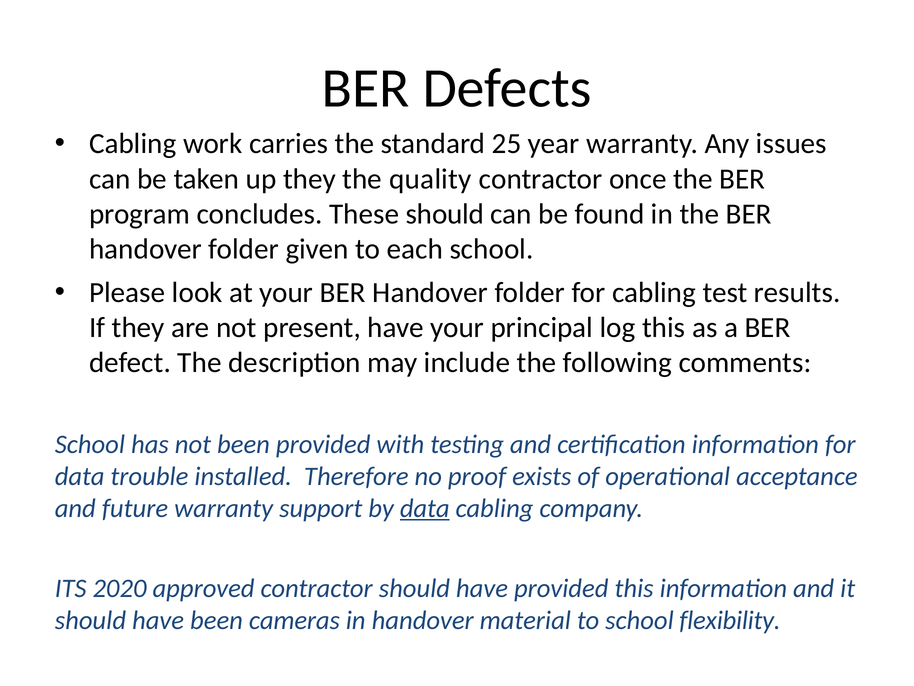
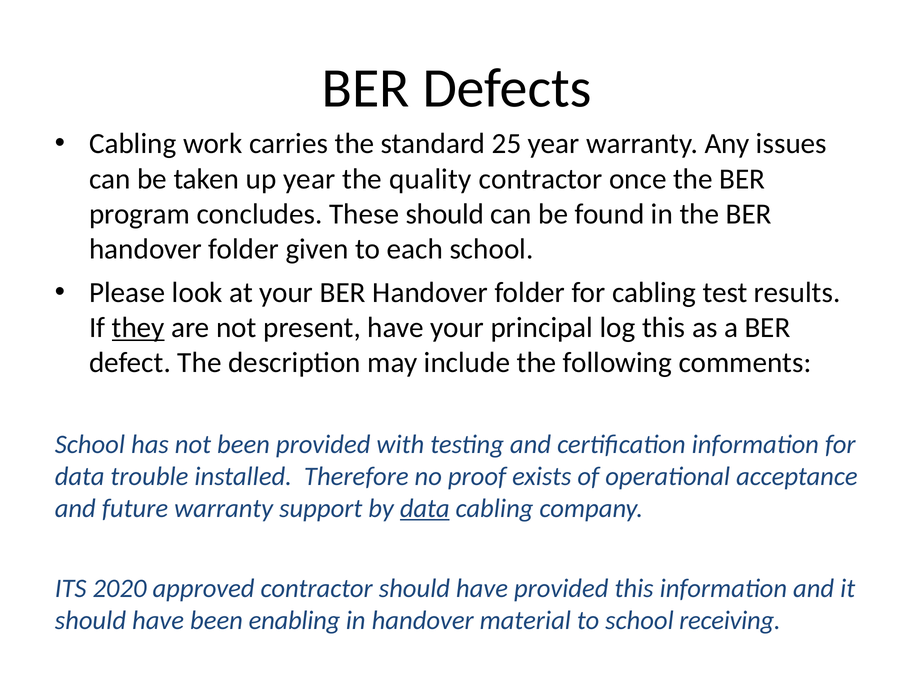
up they: they -> year (309, 179)
they underline: none -> present (138, 327)
cameras: cameras -> enabling (294, 620)
flexibility: flexibility -> receiving (730, 620)
